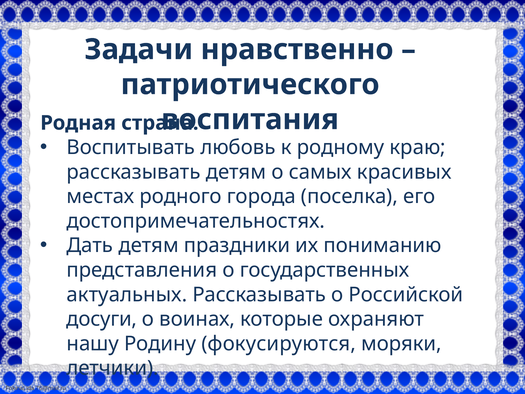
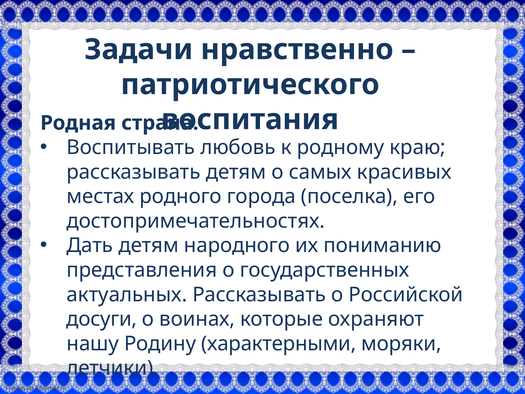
праздники: праздники -> народного (237, 245)
фокусируются: фокусируются -> характерными (279, 343)
